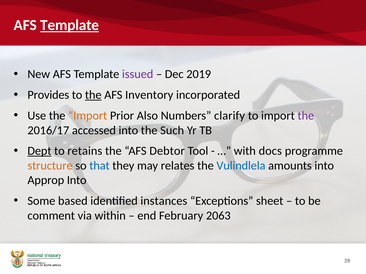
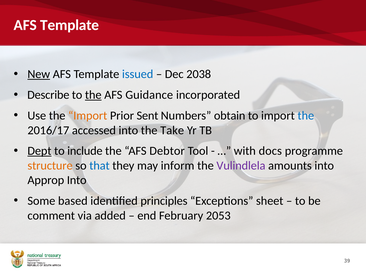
Template underline: present -> none (70, 25)
New underline: none -> present (39, 74)
issued colour: purple -> blue (138, 74)
2019: 2019 -> 2038 (199, 74)
Provides: Provides -> Describe (48, 95)
Inventory: Inventory -> Guidance (149, 95)
Also: Also -> Sent (147, 116)
clarify: clarify -> obtain (230, 116)
the colour: purple -> blue (306, 116)
Such: Such -> Take (172, 130)
retains: retains -> include (85, 151)
relates: relates -> inform (178, 166)
Vulindlela colour: blue -> purple (241, 166)
instances: instances -> principles (164, 201)
within: within -> added (110, 216)
2063: 2063 -> 2053 (218, 216)
